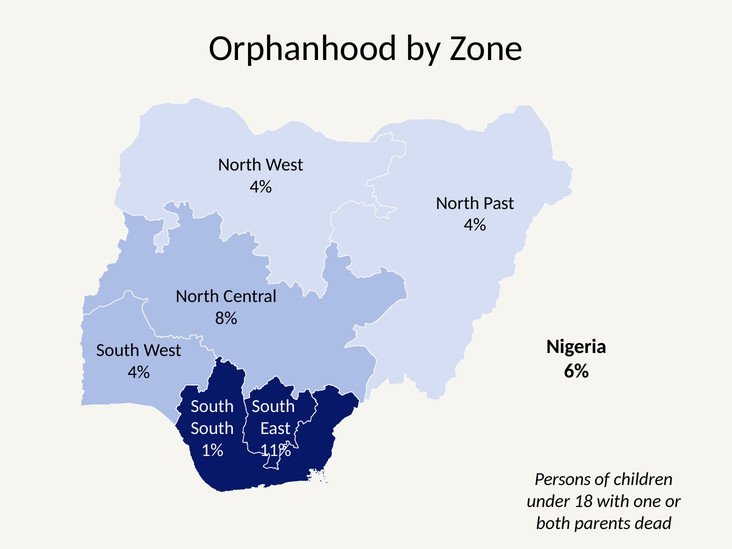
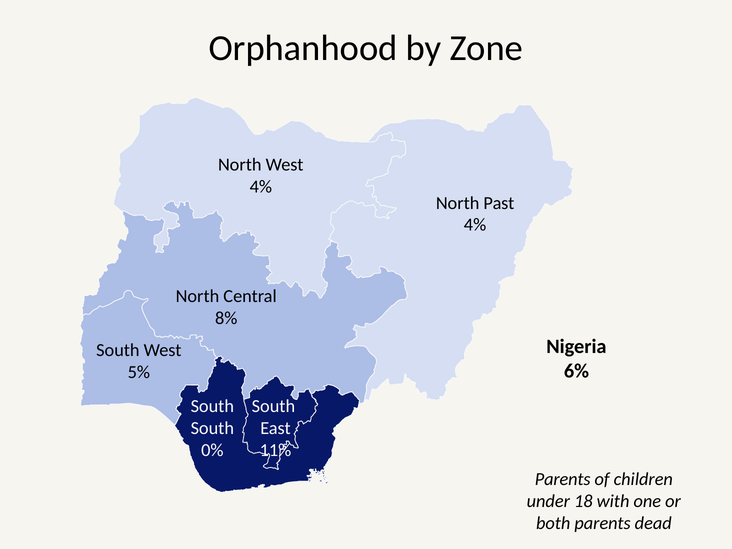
4%: 4% -> 5% (139, 372)
1%: 1% -> 0% (212, 450)
Persons: Persons -> Parents (563, 479)
